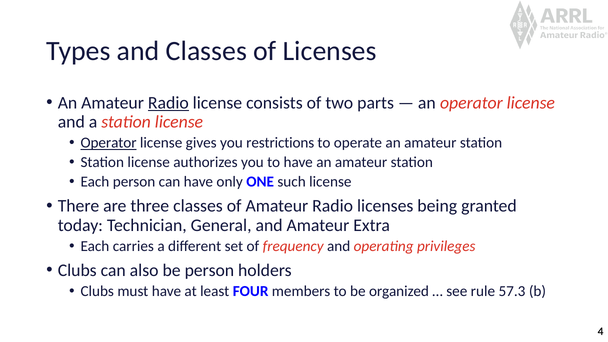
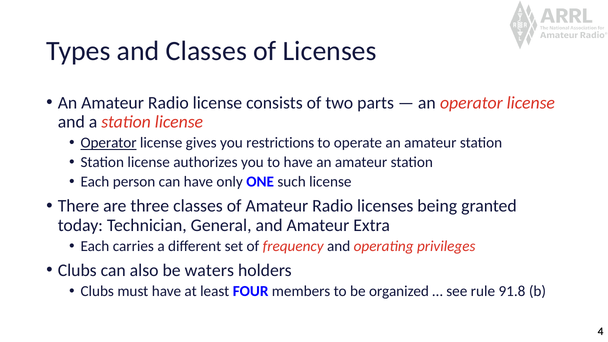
Radio underline: present -> none (168, 103)
be person: person -> waters (209, 270)
57.3: 57.3 -> 91.8 (512, 291)
